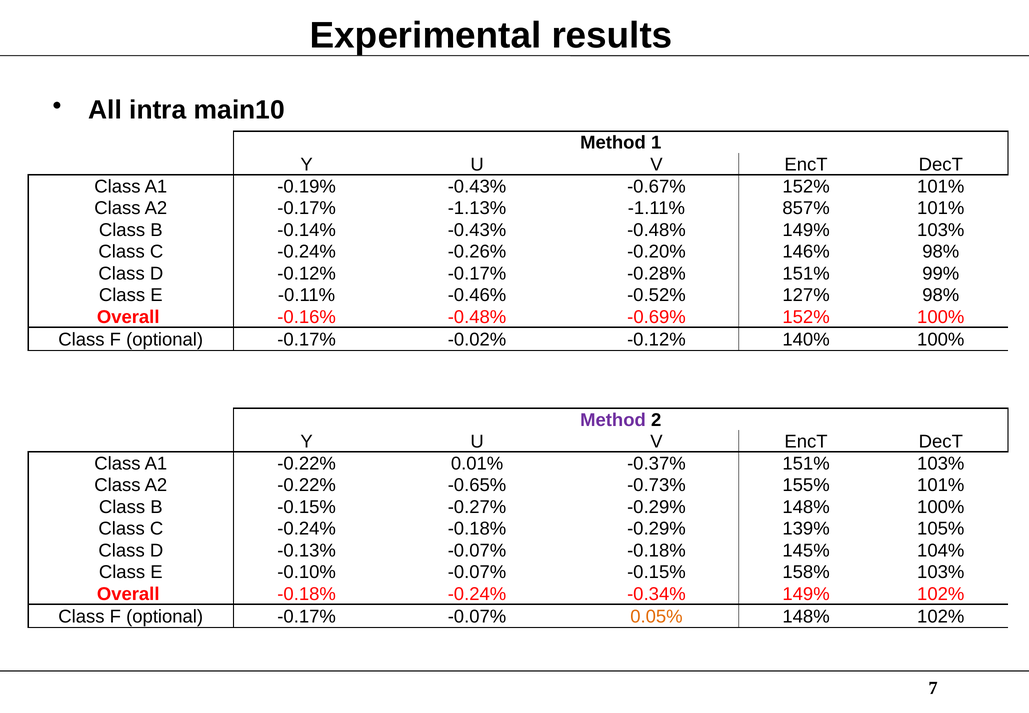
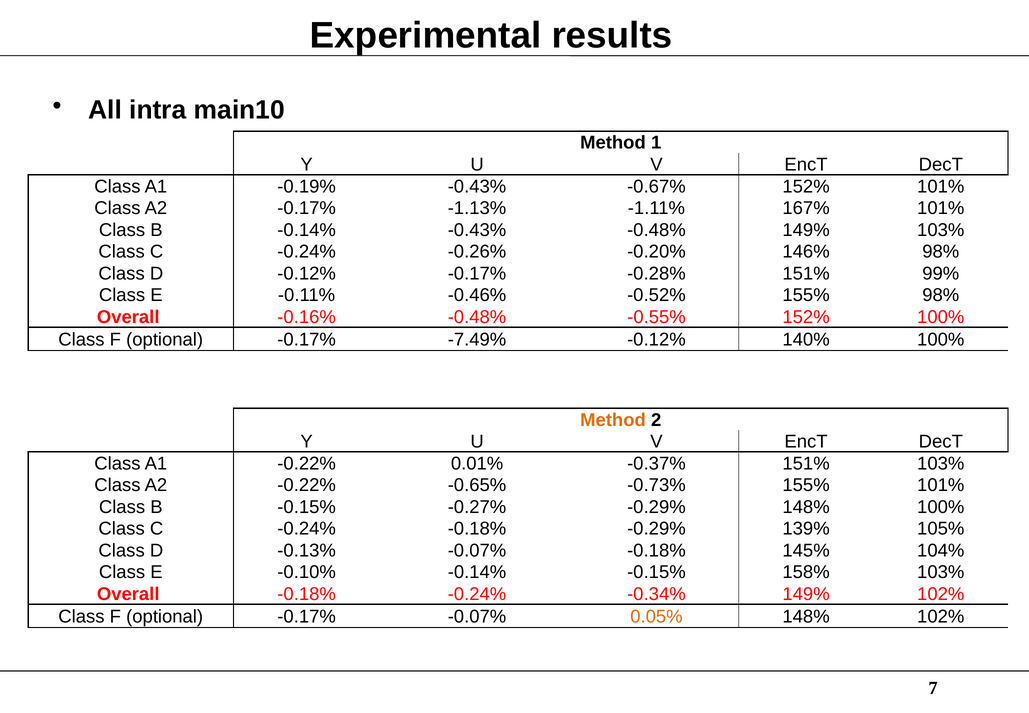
857%: 857% -> 167% (806, 208)
-0.52% 127%: 127% -> 155% (806, 295)
-0.69%: -0.69% -> -0.55% (656, 317)
-0.02%: -0.02% -> -7.49% (477, 339)
Method colour: purple -> orange (613, 420)
-0.10% -0.07%: -0.07% -> -0.14% (477, 572)
